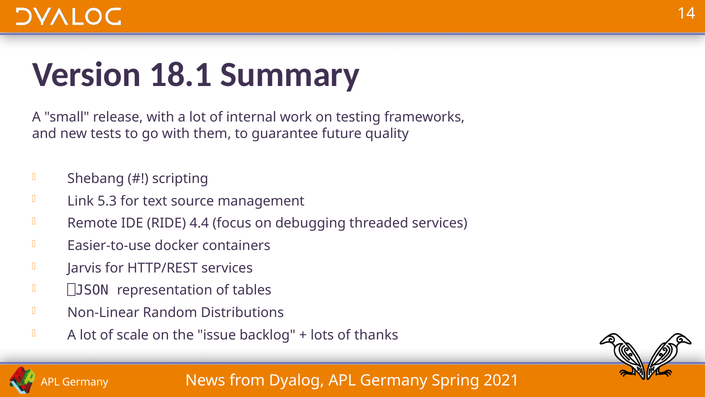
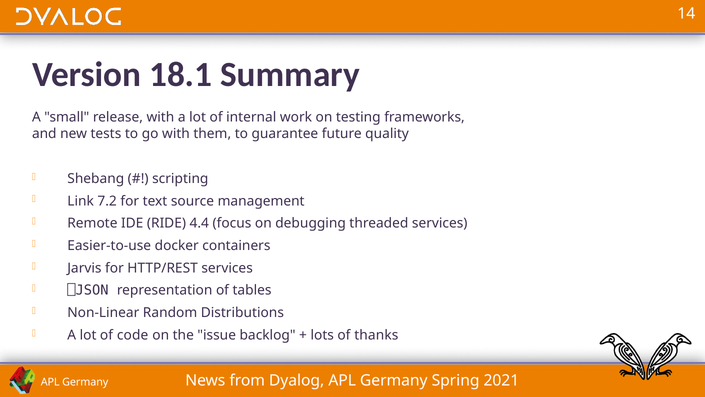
5.3: 5.3 -> 7.2 (107, 201)
scale: scale -> code (133, 335)
